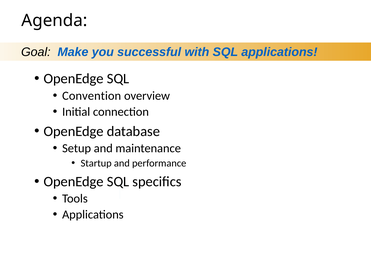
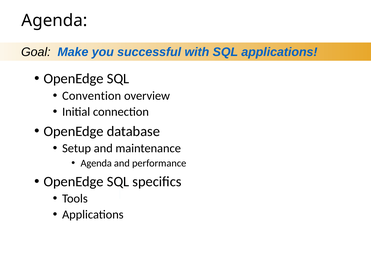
Startup: Startup -> Agenda (96, 163)
